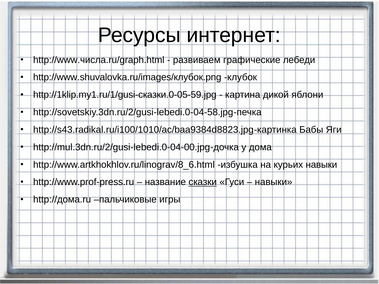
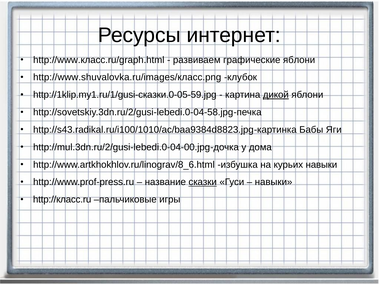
http://www.числа.ru/graph.html: http://www.числа.ru/graph.html -> http://www.класс.ru/graph.html (99, 60)
графические лебеди: лебеди -> яблони (299, 60)
http://www.shuvalovka.ru/images/клубок.png: http://www.shuvalovka.ru/images/клубок.png -> http://www.shuvalovka.ru/images/класс.png (127, 77)
дикой underline: none -> present (276, 95)
http://дома.ru: http://дома.ru -> http://класс.ru (62, 200)
